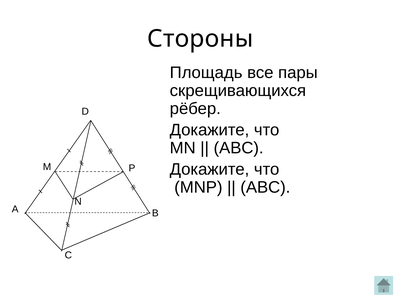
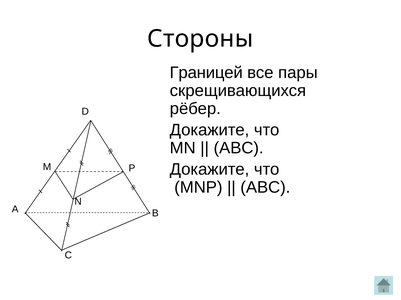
Площадь: Площадь -> Границей (206, 73)
